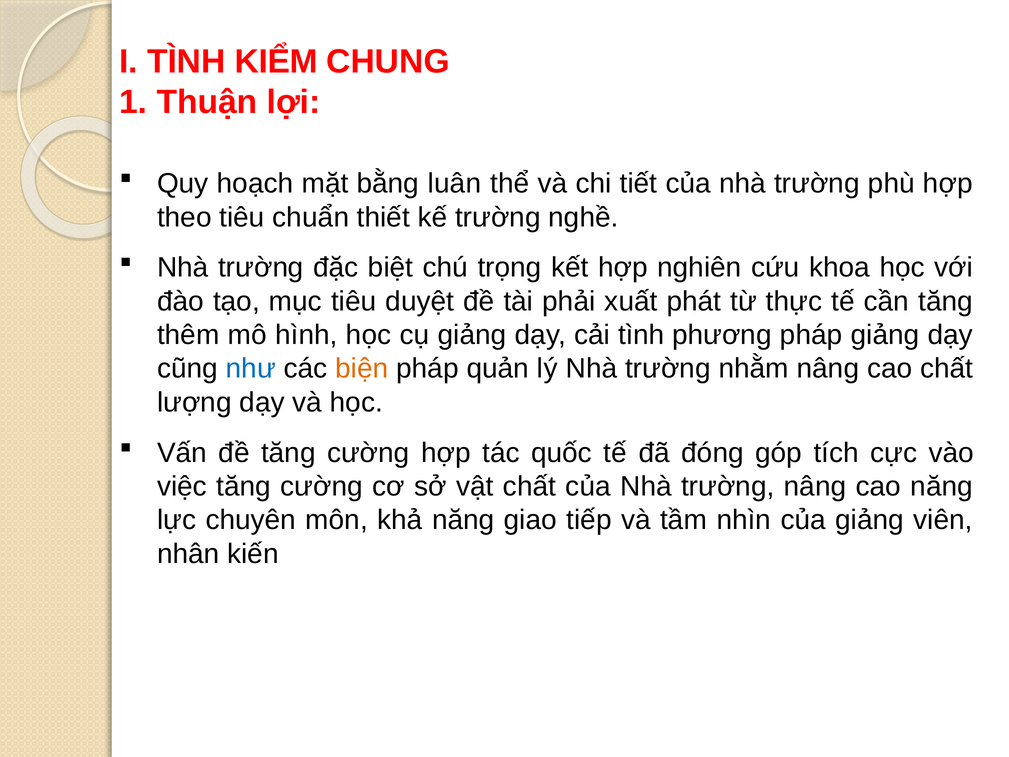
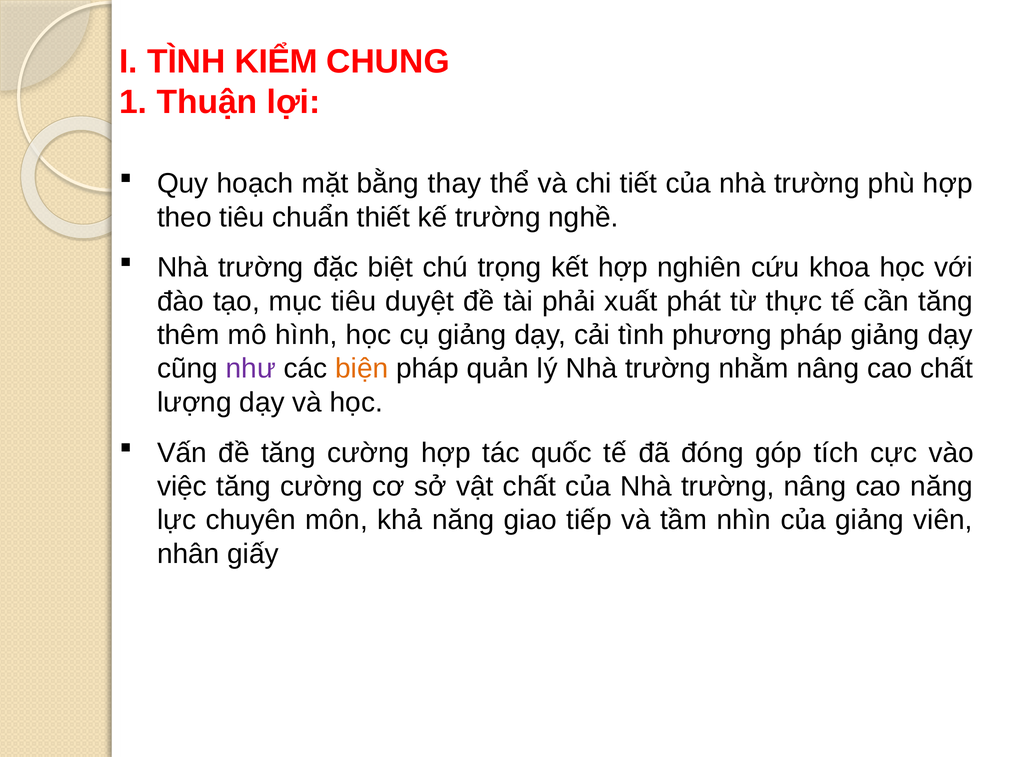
luân: luân -> thay (455, 184)
như colour: blue -> purple (251, 369)
kiến: kiến -> giấy (253, 554)
